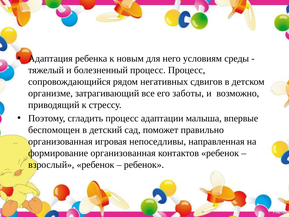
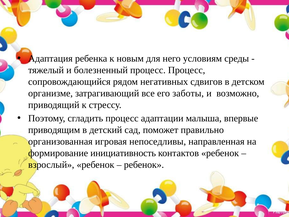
беспомощен: беспомощен -> приводящим (54, 130)
формирование организованная: организованная -> инициативность (123, 153)
